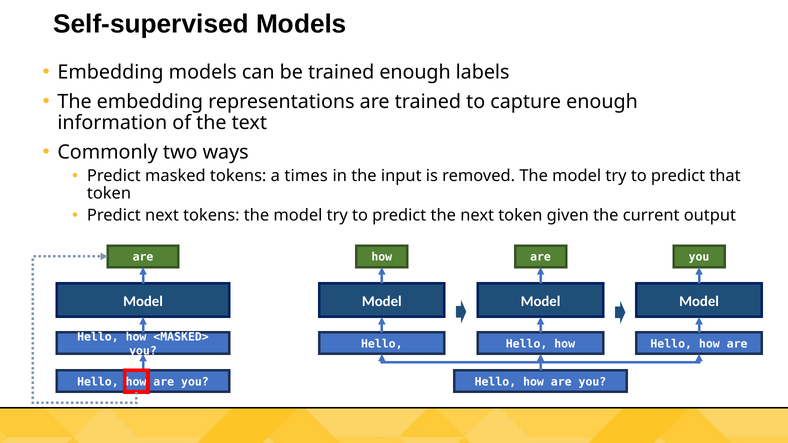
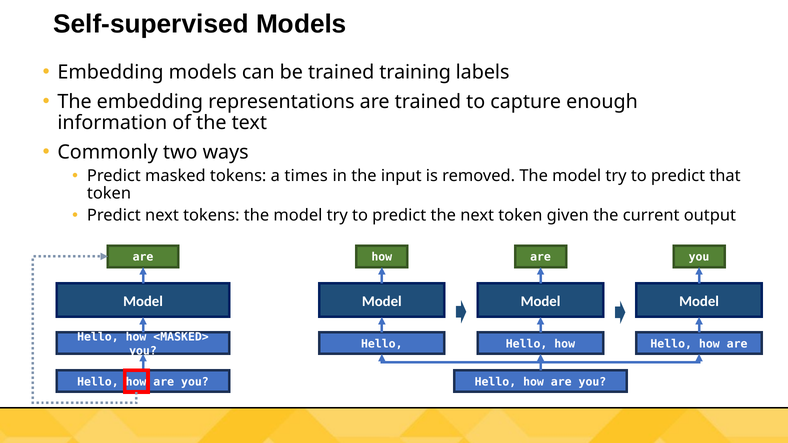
trained enough: enough -> training (415, 72)
